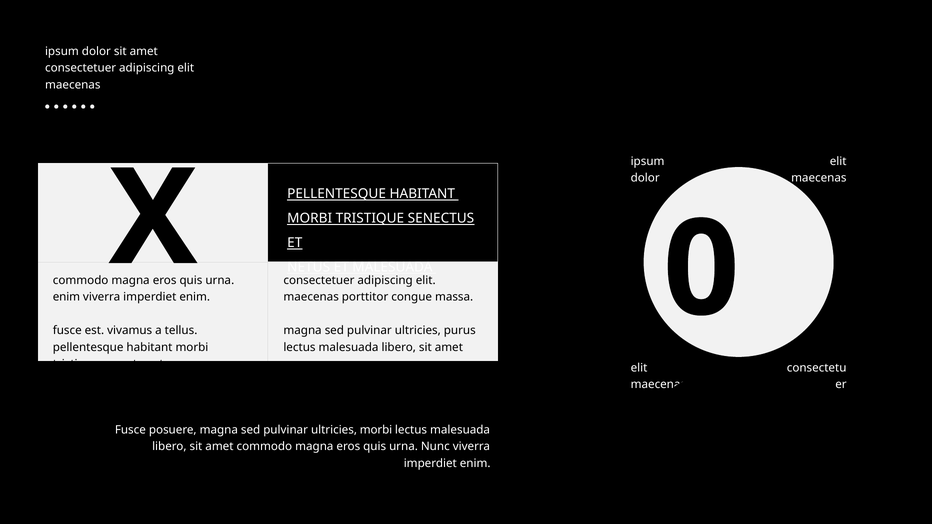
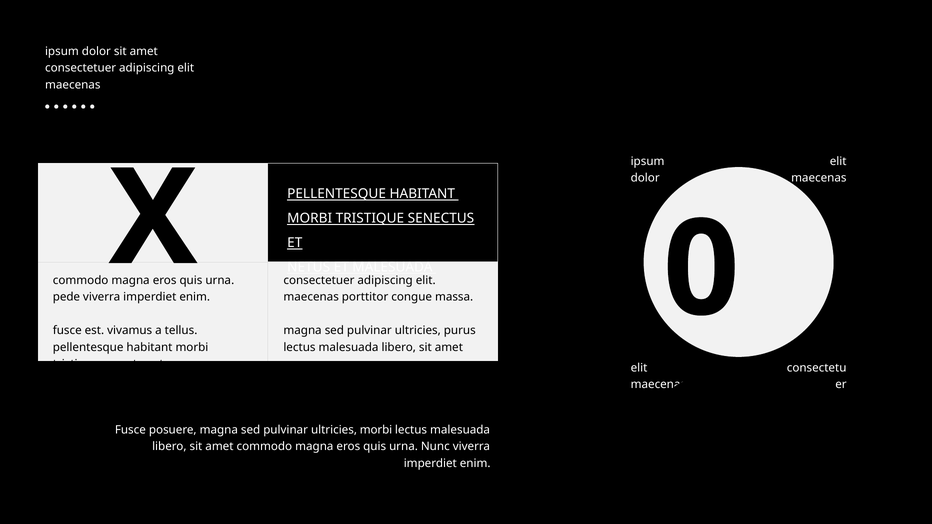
enim: enim -> pede (66, 297)
